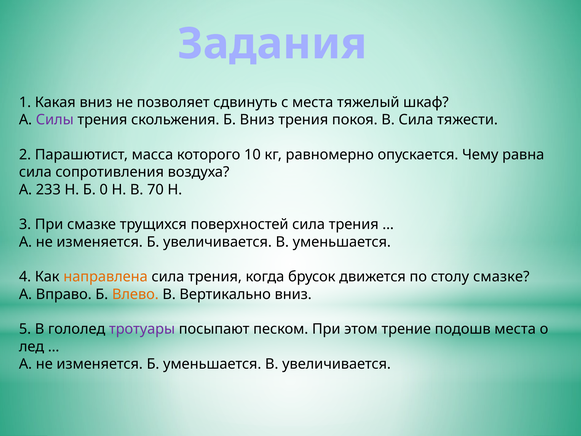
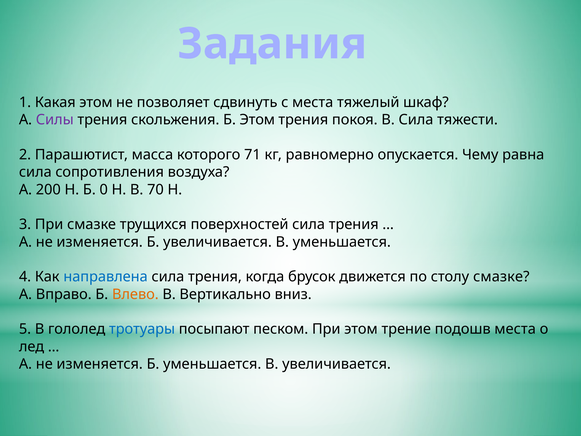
Какая вниз: вниз -> этом (96, 102)
Б Вниз: Вниз -> Этом (257, 120)
10: 10 -> 71 (252, 155)
233: 233 -> 200 (48, 189)
направлена colour: orange -> blue (106, 277)
тротуары colour: purple -> blue (142, 329)
